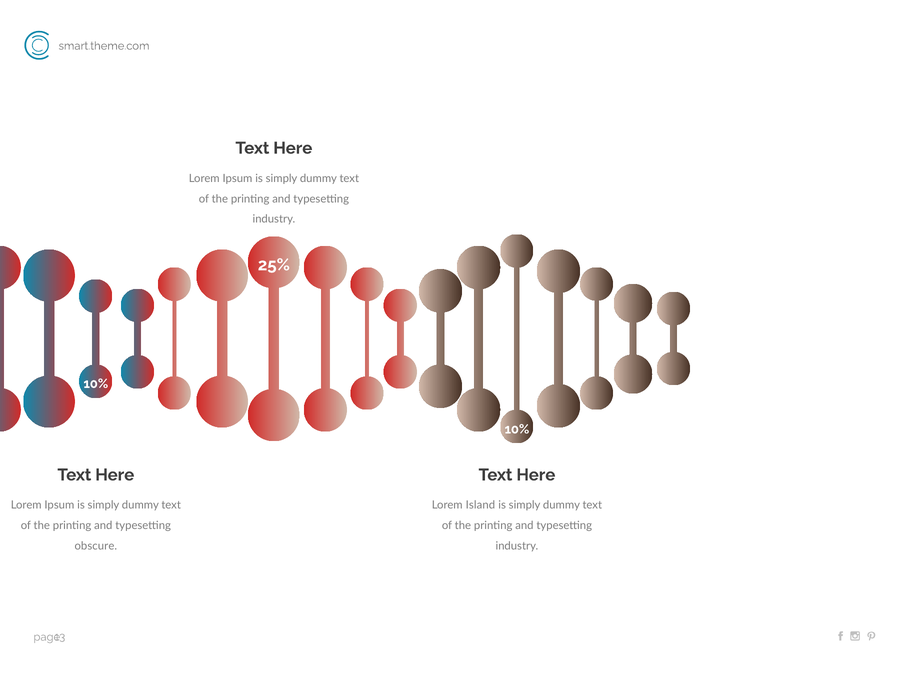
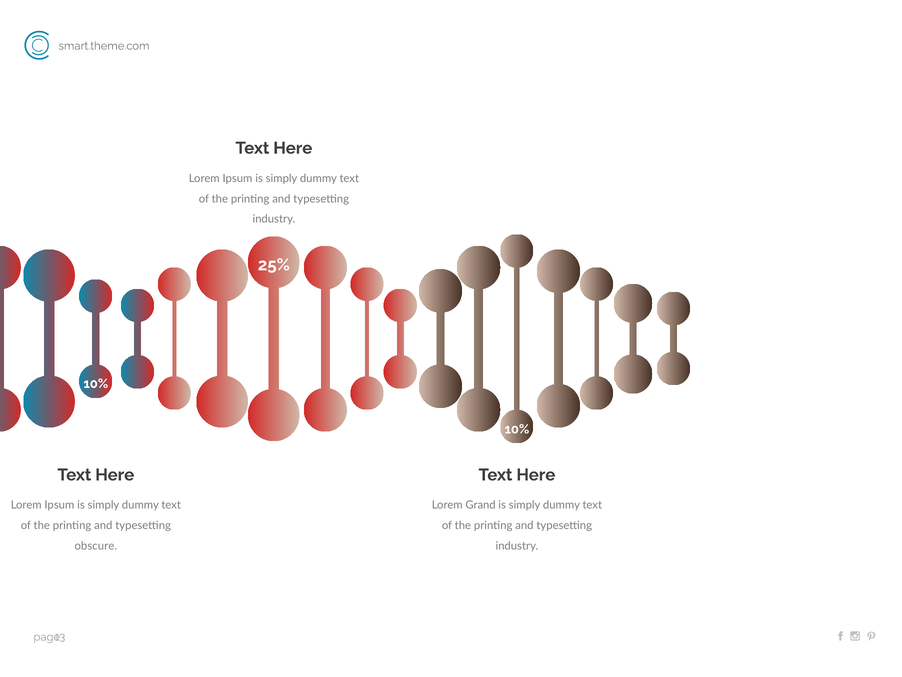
Island: Island -> Grand (481, 505)
